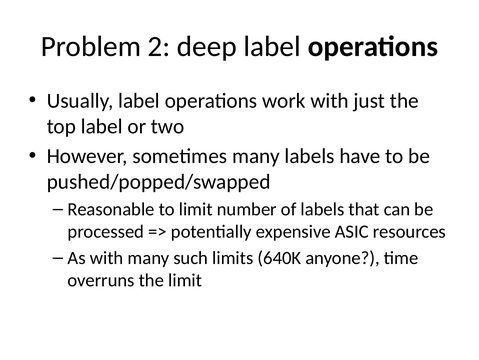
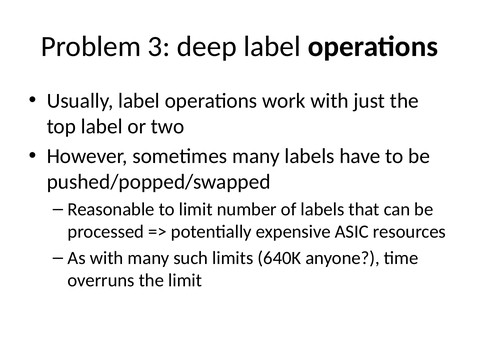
2: 2 -> 3 (159, 46)
